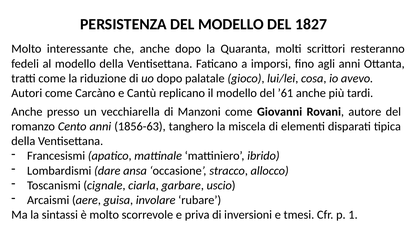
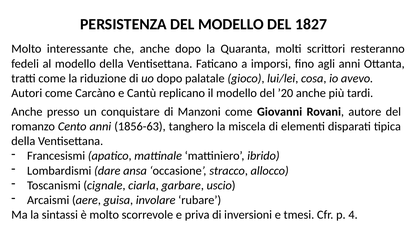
’61: ’61 -> ’20 (285, 93)
vecchiarella: vecchiarella -> conquistare (130, 112)
1: 1 -> 4 (353, 215)
